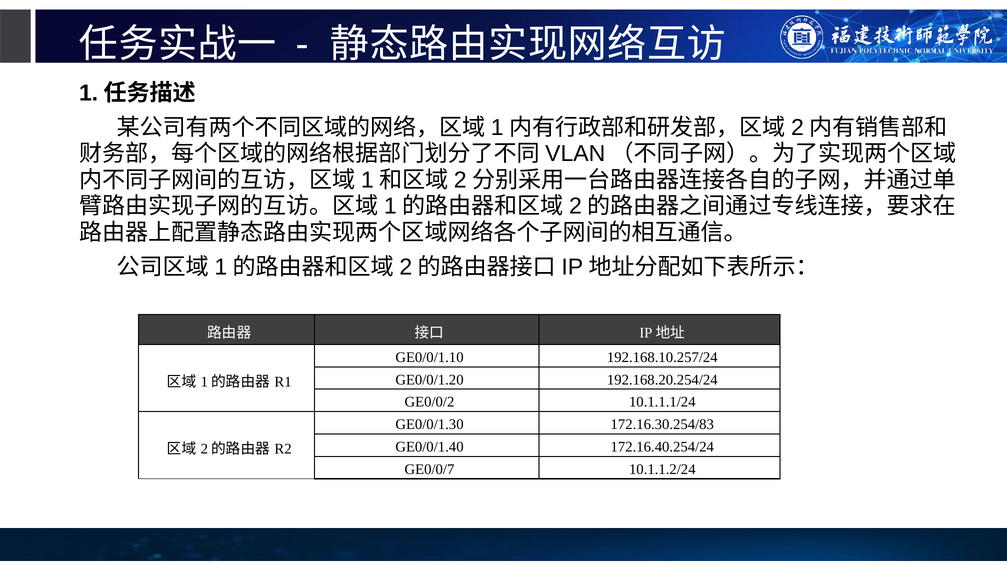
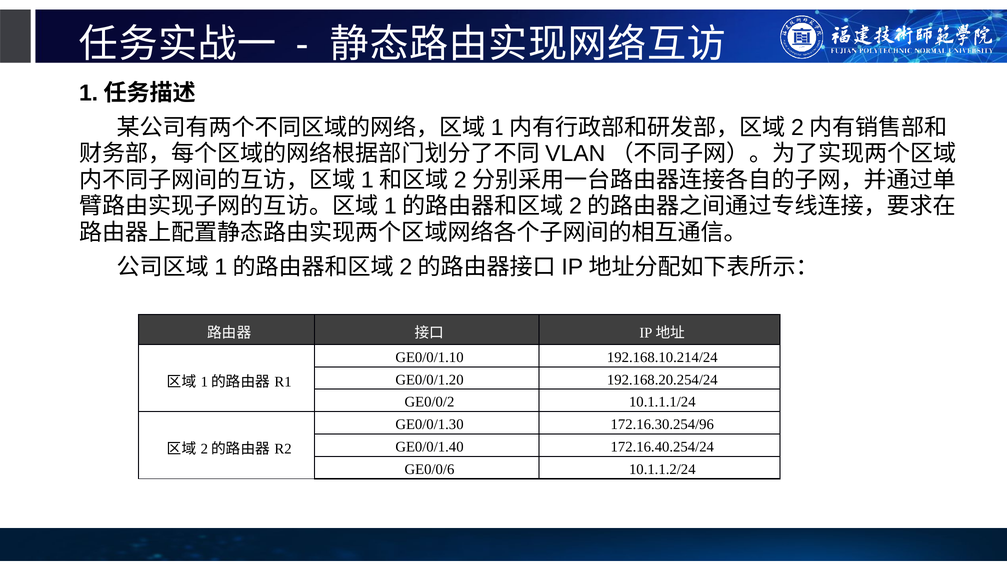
192.168.10.257/24: 192.168.10.257/24 -> 192.168.10.214/24 (662, 358)
172.16.30.254/83: 172.16.30.254/83 -> 172.16.30.254/96 (662, 425)
GE0/0/7: GE0/0/7 -> GE0/0/6 (429, 470)
